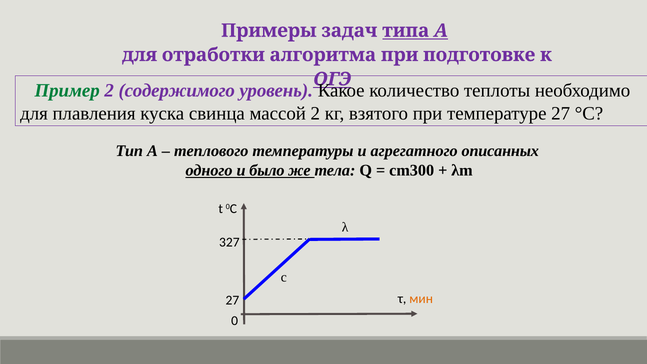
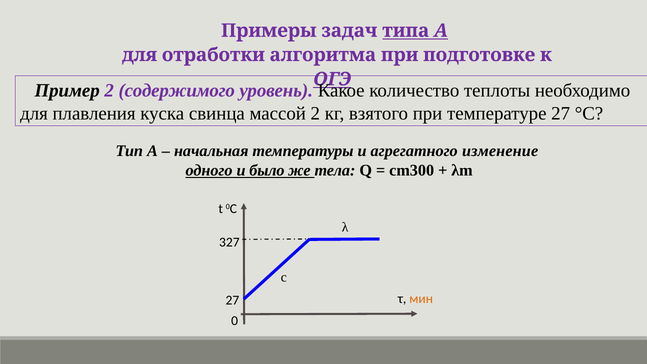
Пример colour: green -> black (67, 91)
теплового: теплового -> начальная (211, 151)
описанных: описанных -> изменение (500, 151)
